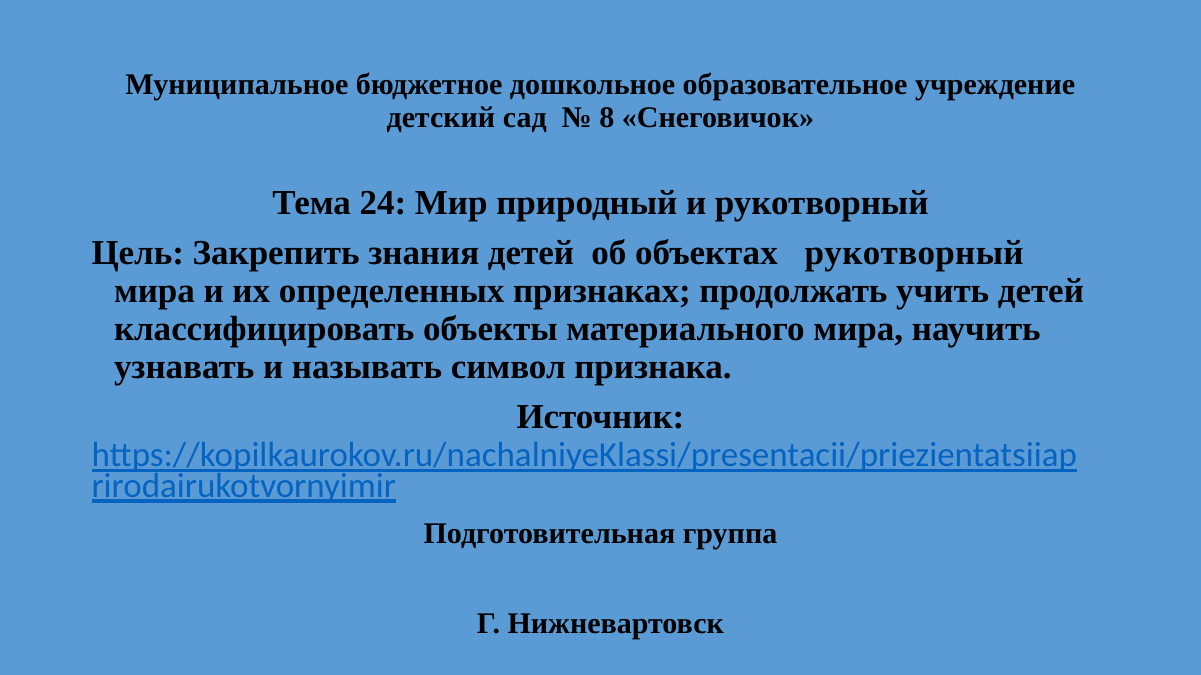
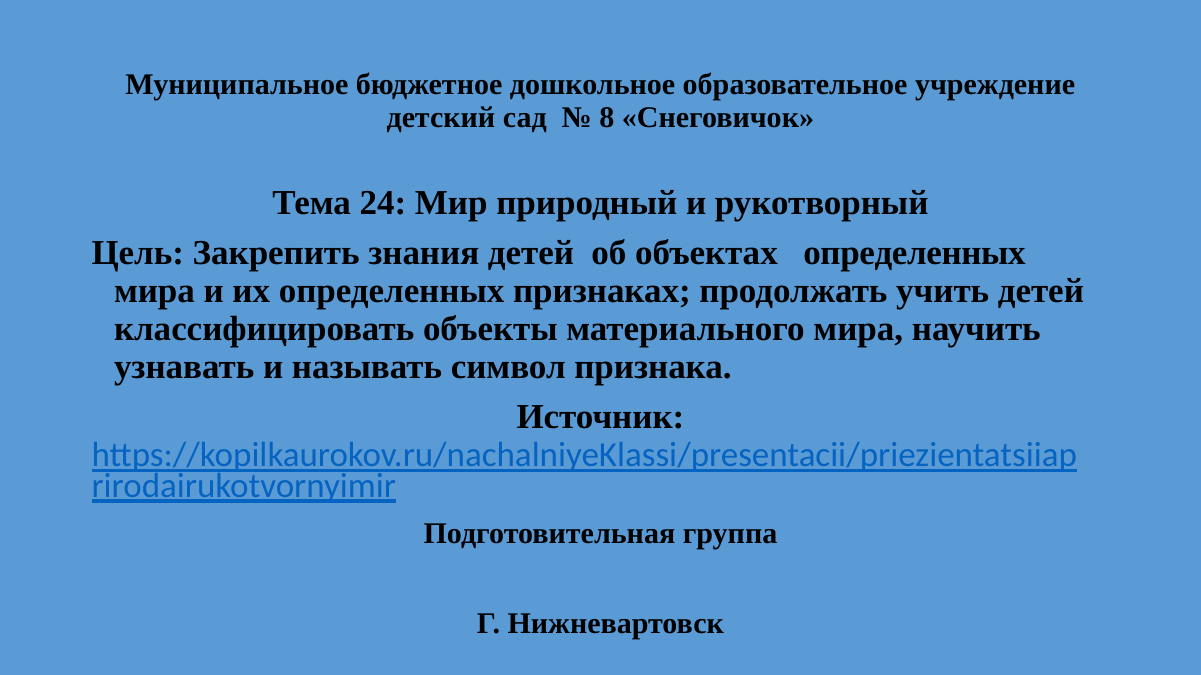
объектах рукотворный: рукотворный -> определенных (914, 253)
